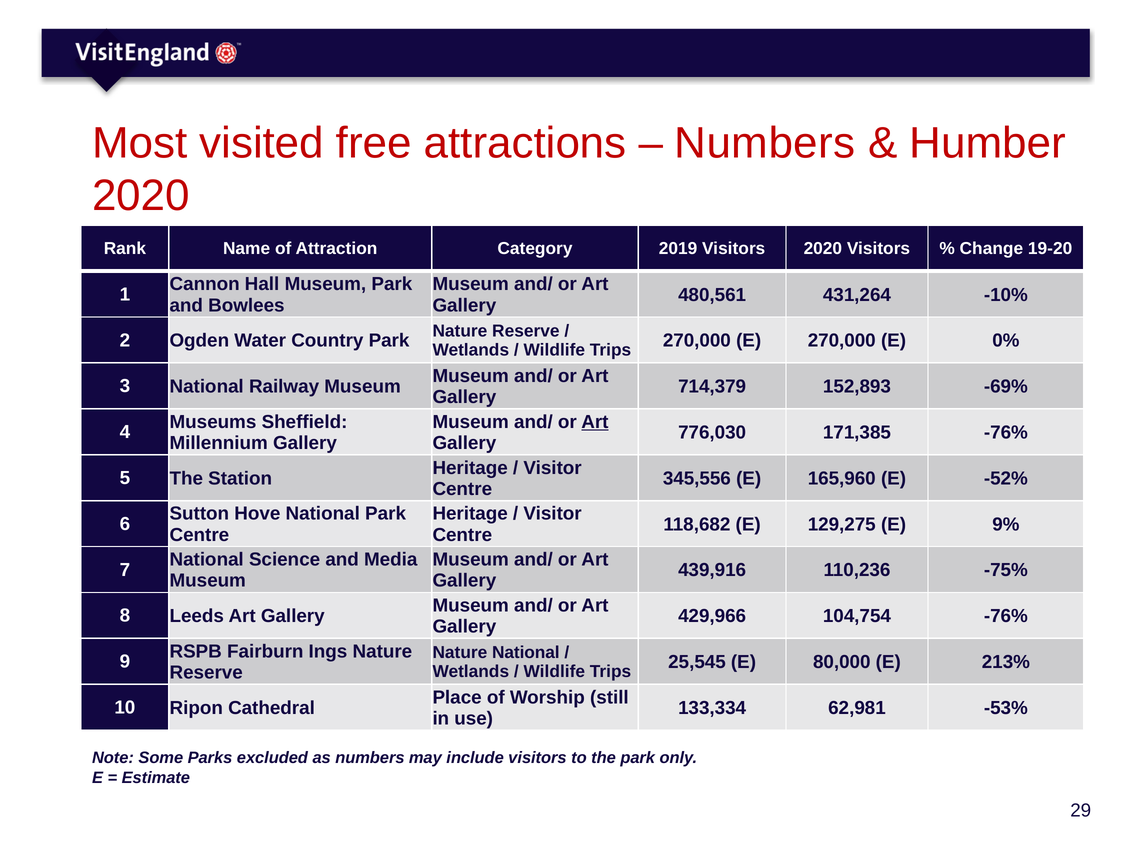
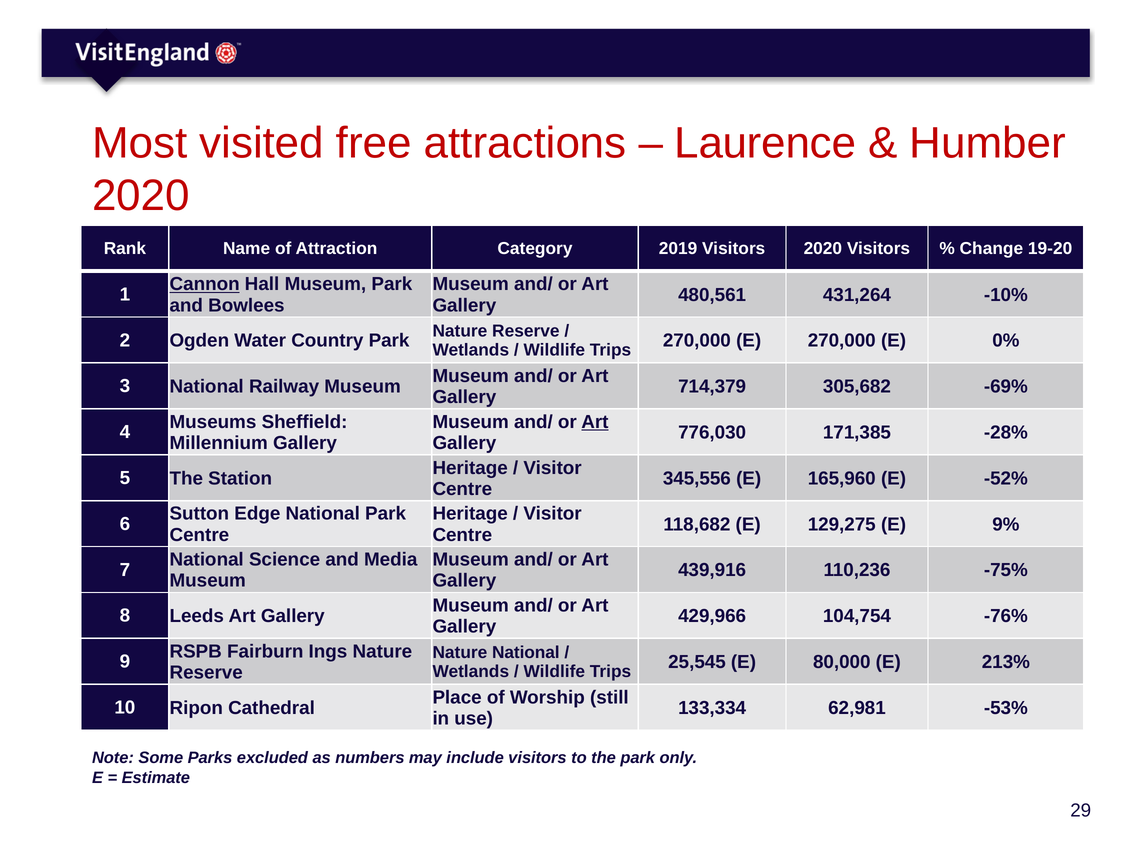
Numbers: Numbers -> Laurence (765, 143)
Cannon underline: none -> present (205, 284)
152,893: 152,893 -> 305,682 (857, 387)
171,385 -76%: -76% -> -28% (1006, 432)
Hove: Hove -> Edge (257, 514)
